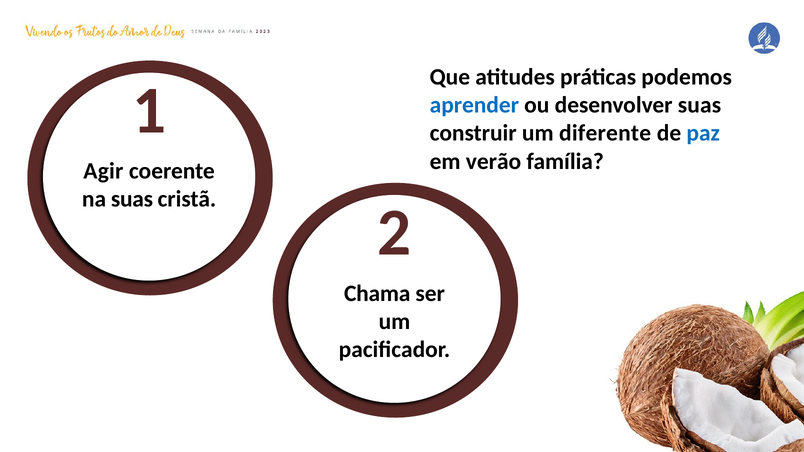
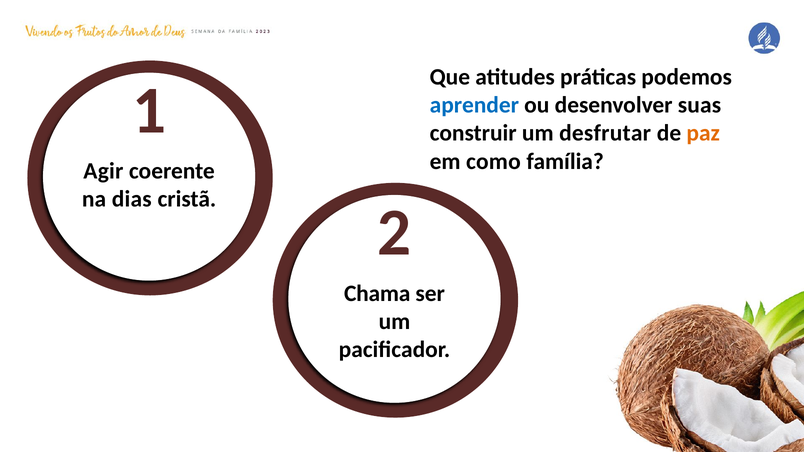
diferente: diferente -> desfrutar (605, 133)
paz colour: blue -> orange (703, 133)
verão: verão -> como (493, 161)
na suas: suas -> dias (132, 199)
